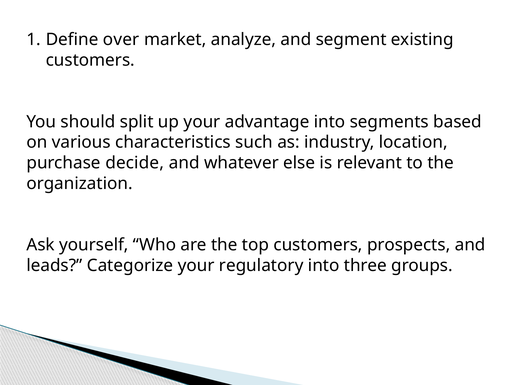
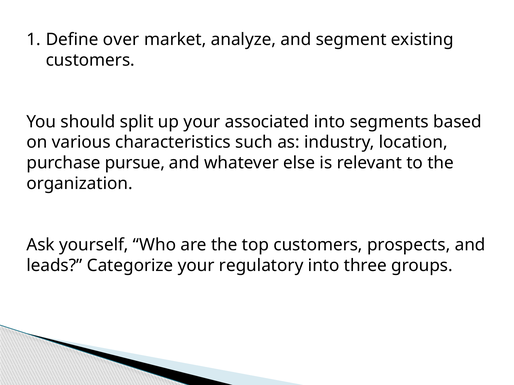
advantage: advantage -> associated (267, 122)
decide: decide -> pursue (135, 163)
